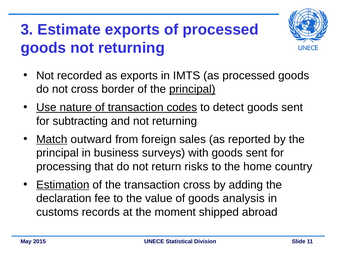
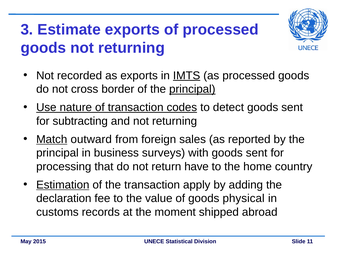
IMTS underline: none -> present (187, 76)
risks: risks -> have (197, 167)
transaction cross: cross -> apply (197, 185)
analysis: analysis -> physical (244, 199)
